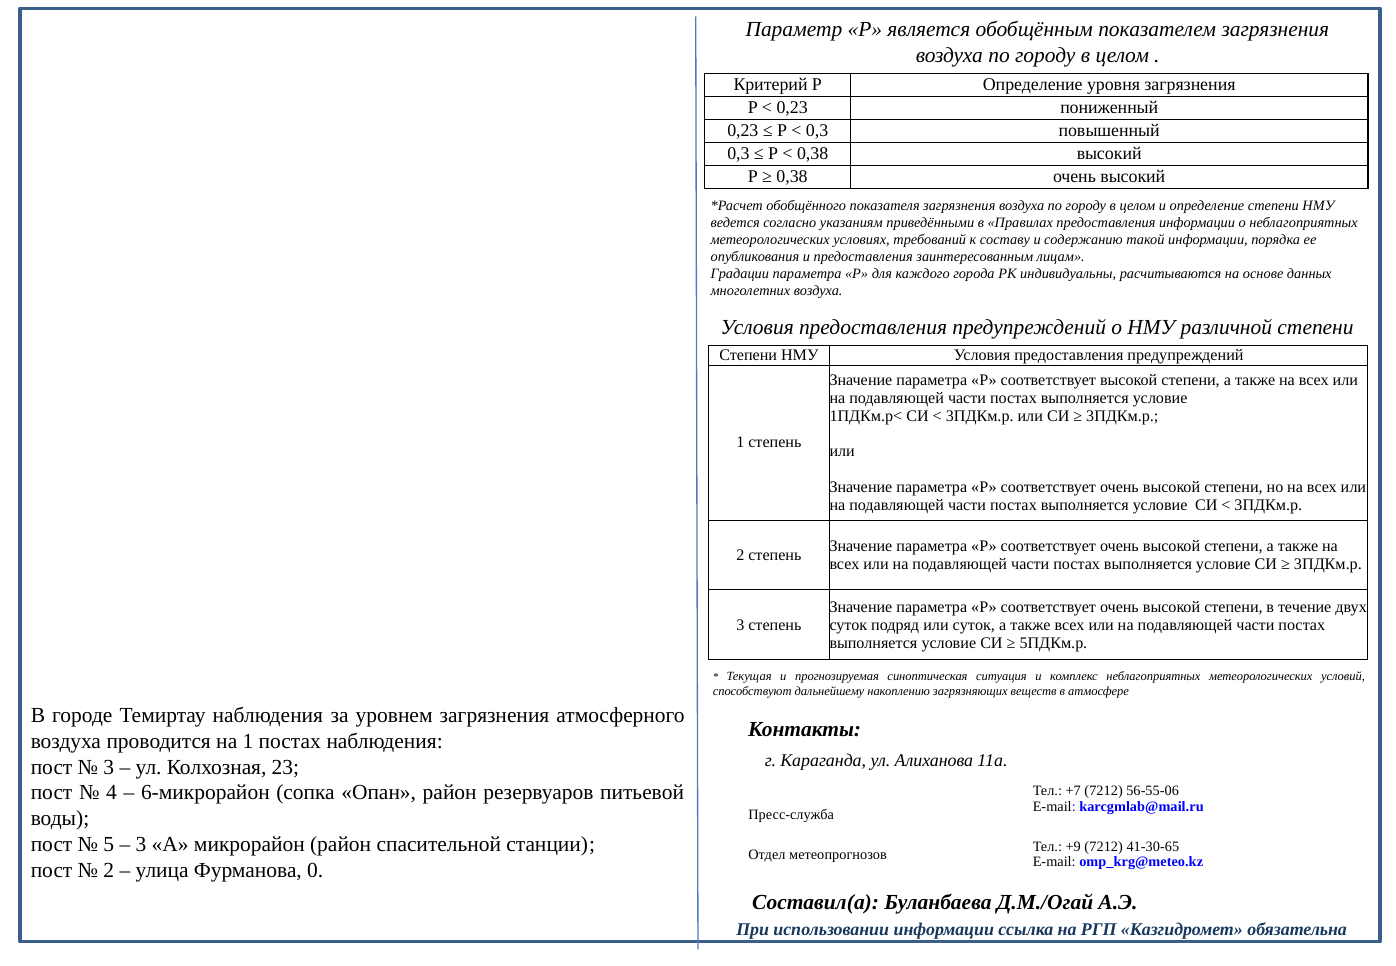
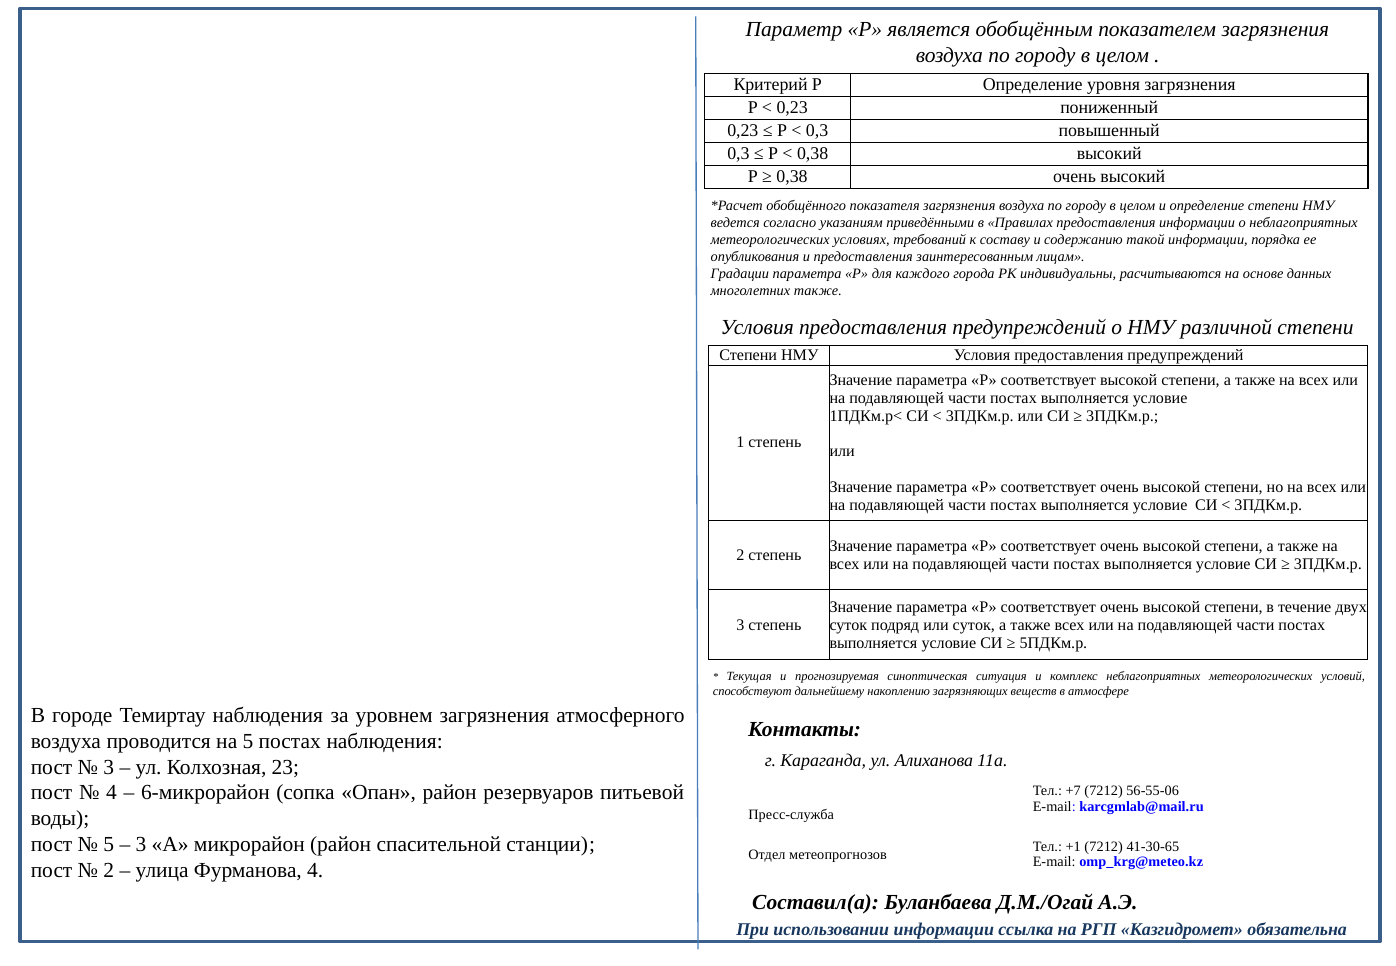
многолетних воздуха: воздуха -> также (818, 291)
на 1: 1 -> 5 (248, 742)
+9: +9 -> +1 (1073, 847)
Фурманова 0: 0 -> 4 (315, 871)
